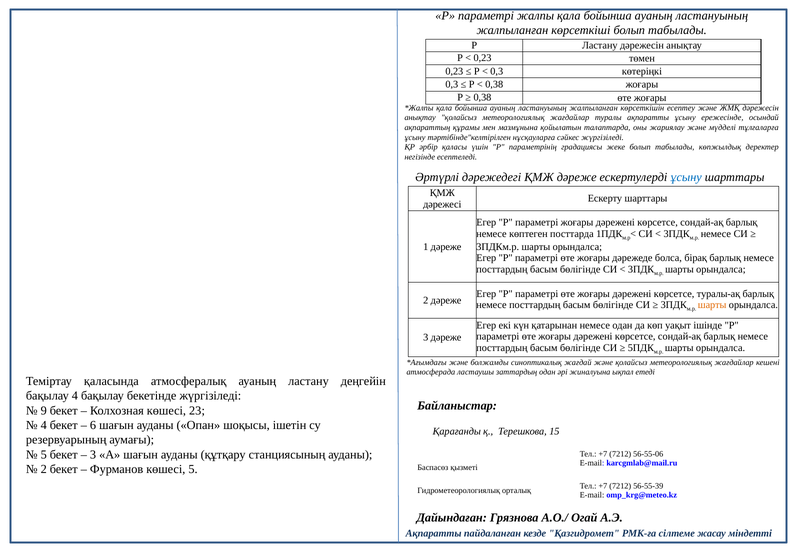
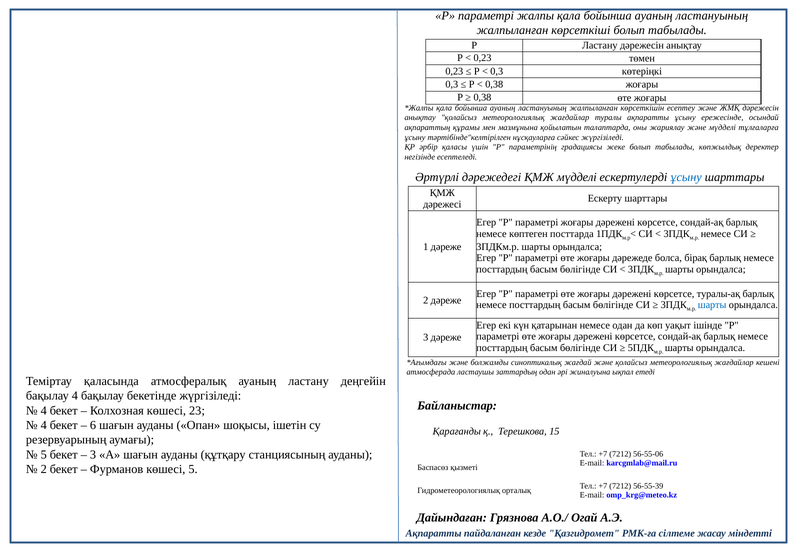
ҚМЖ дәреже: дәреже -> мүдделі (577, 177)
шарты colour: orange -> blue (712, 305)
9: 9 -> 4 (44, 410)
